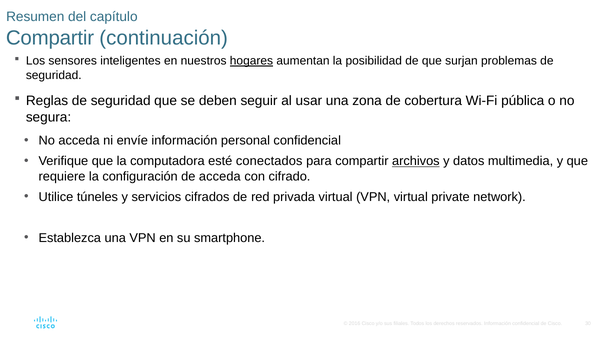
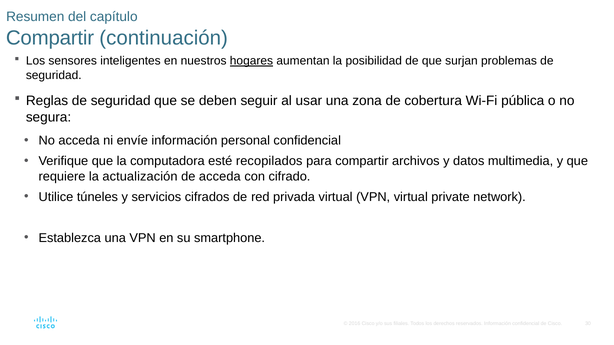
conectados: conectados -> recopilados (269, 161)
archivos underline: present -> none (416, 161)
configuración: configuración -> actualización (140, 177)
